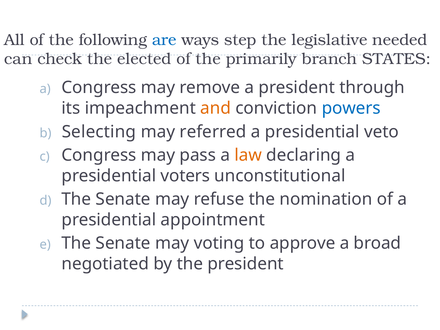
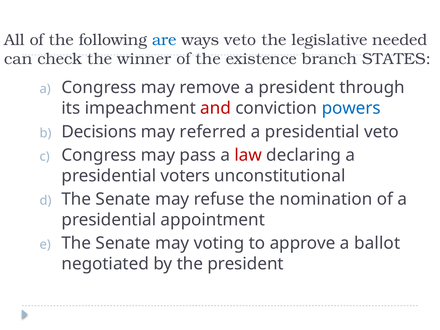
ways step: step -> veto (240, 40)
elected: elected -> winner (144, 59)
primarily: primarily -> existence (261, 59)
and colour: orange -> red (216, 108)
Selecting: Selecting -> Decisions (99, 132)
law colour: orange -> red (248, 155)
broad: broad -> ballot (377, 243)
